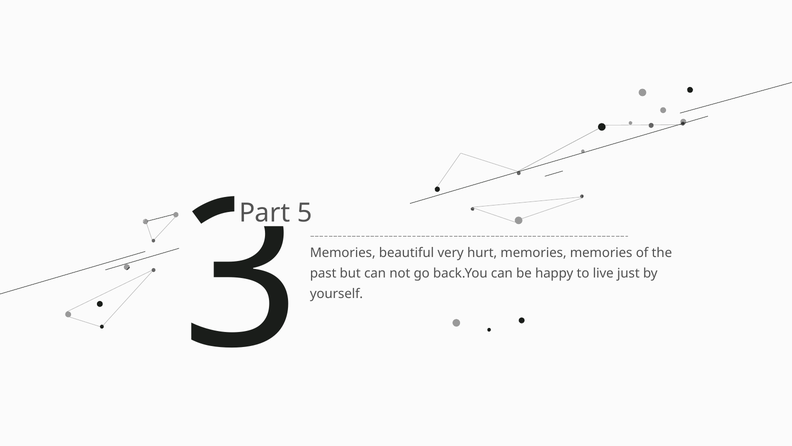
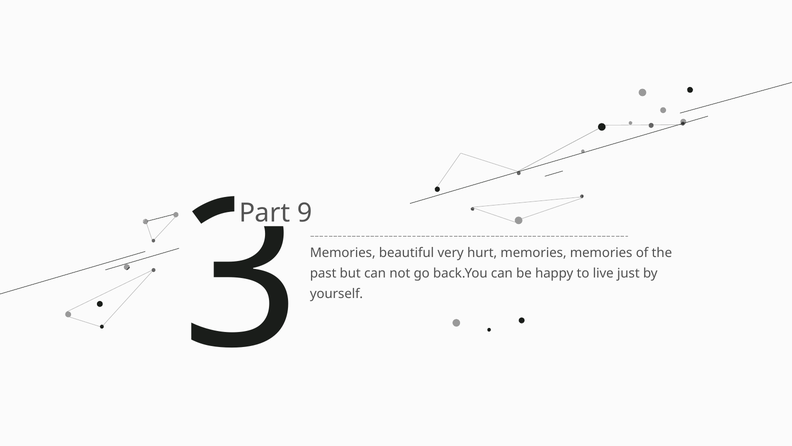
5: 5 -> 9 (305, 213)
